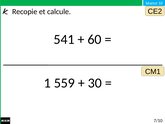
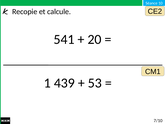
60: 60 -> 20 (94, 39)
559: 559 -> 439 (64, 83)
30: 30 -> 53 (95, 83)
